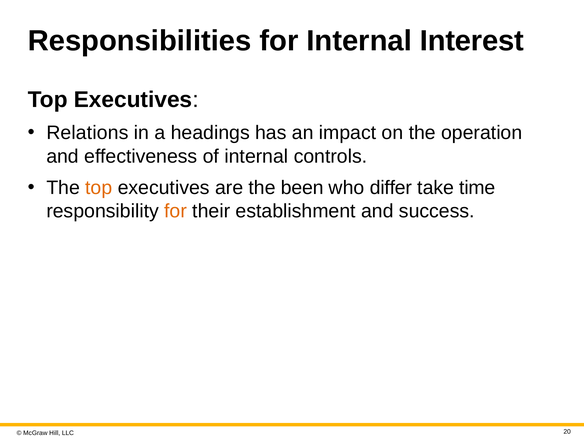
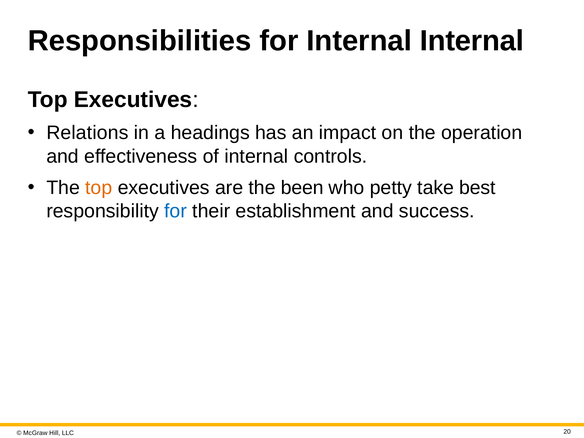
Internal Interest: Interest -> Internal (472, 41)
differ: differ -> petty (391, 188)
time: time -> best (477, 188)
for colour: orange -> blue (176, 211)
